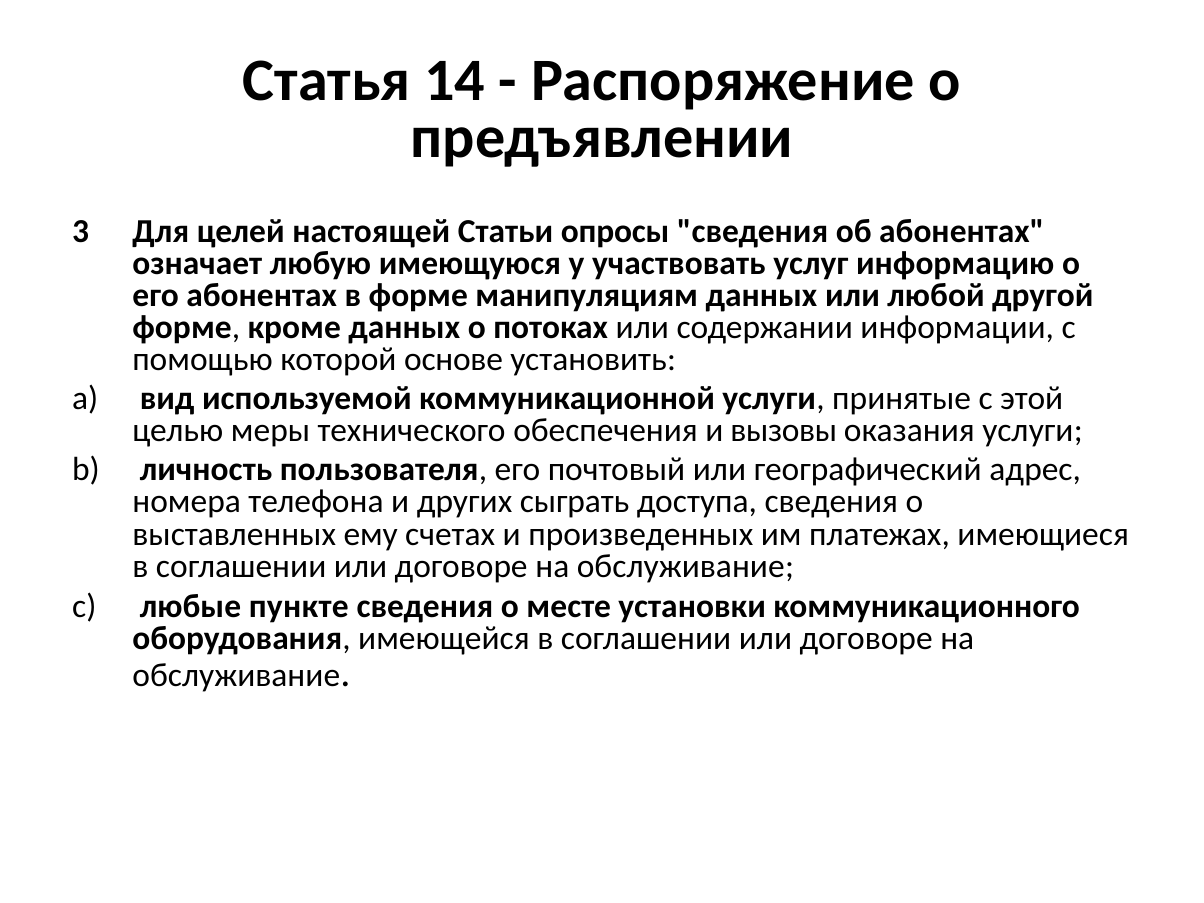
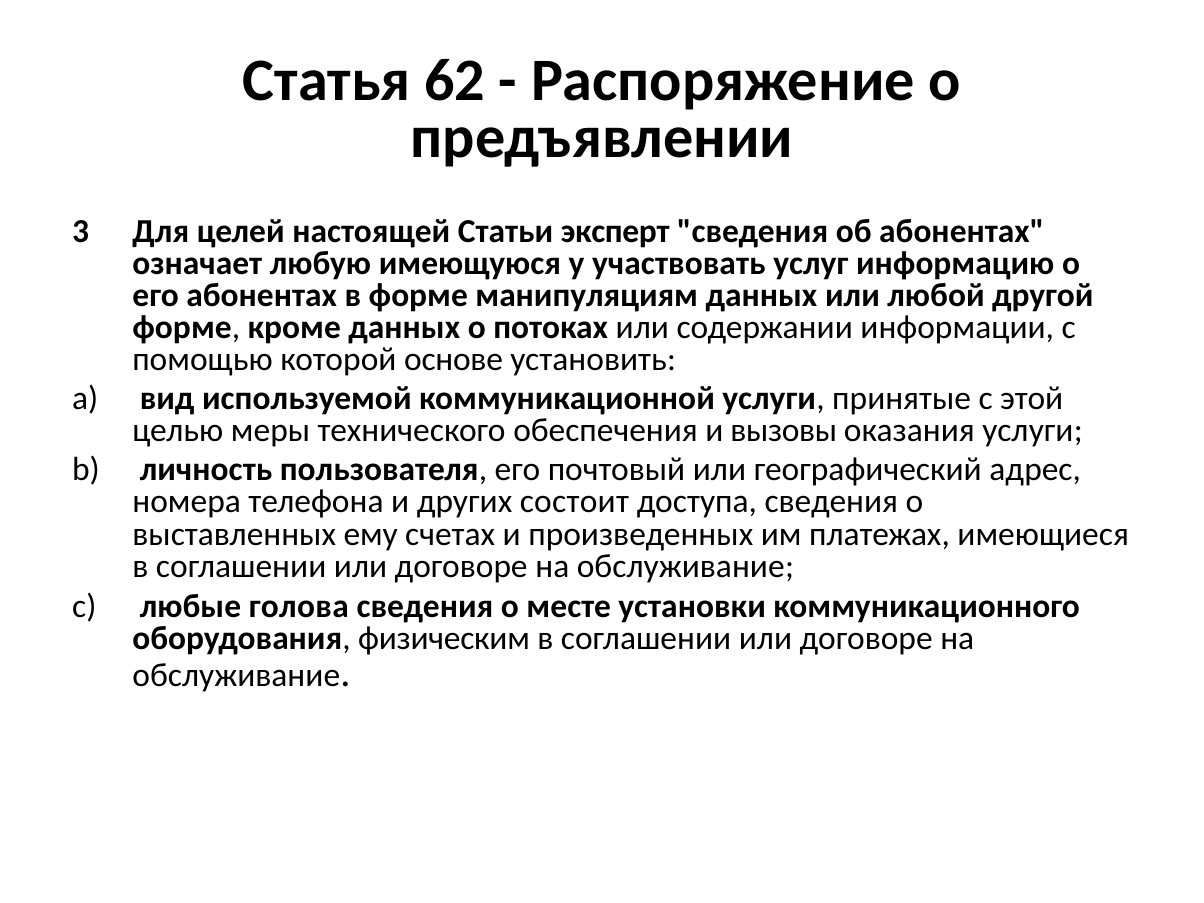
14: 14 -> 62 (455, 80)
опросы: опросы -> эксперт (615, 231)
сыграть: сыграть -> состоит (574, 502)
пункте: пункте -> голова (299, 606)
имеющейся: имеющейся -> физическим (444, 638)
